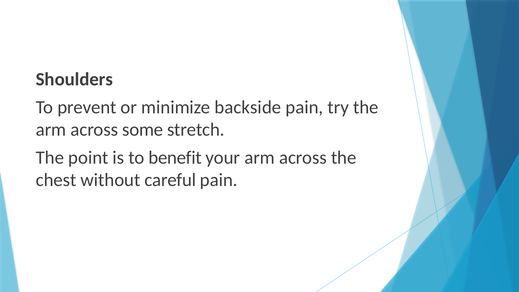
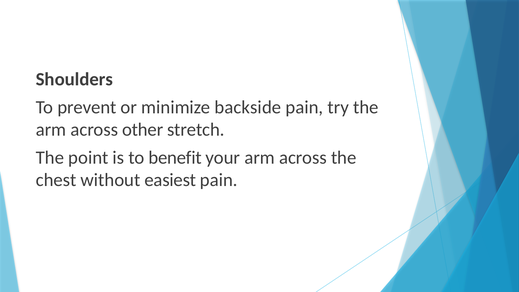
some: some -> other (143, 130)
careful: careful -> easiest (170, 180)
